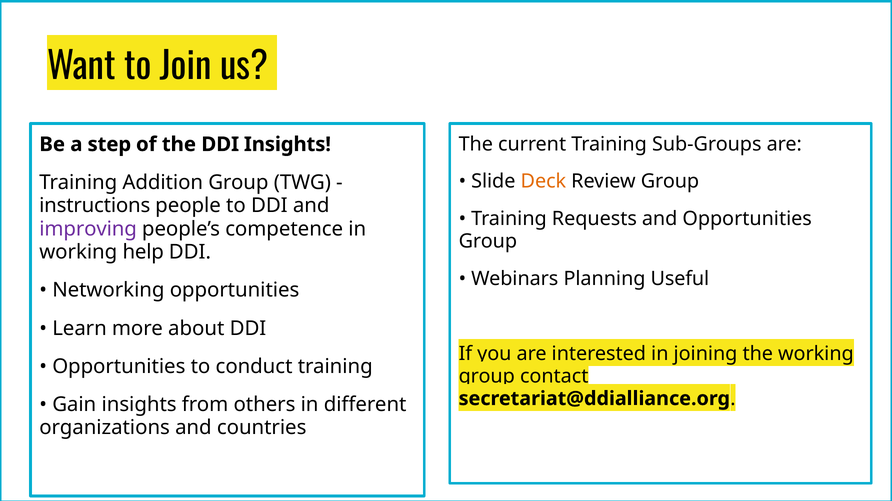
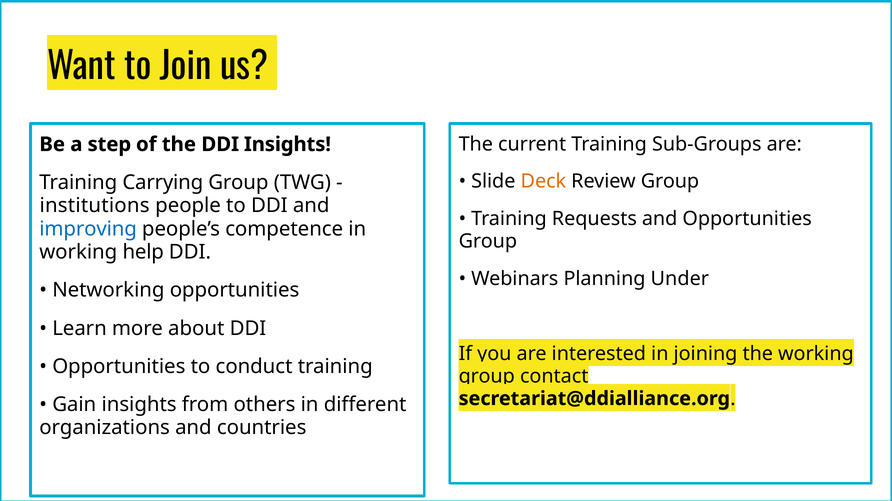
Addition: Addition -> Carrying (163, 183)
instructions: instructions -> institutions (95, 206)
improving colour: purple -> blue (88, 229)
Useful: Useful -> Under (680, 279)
